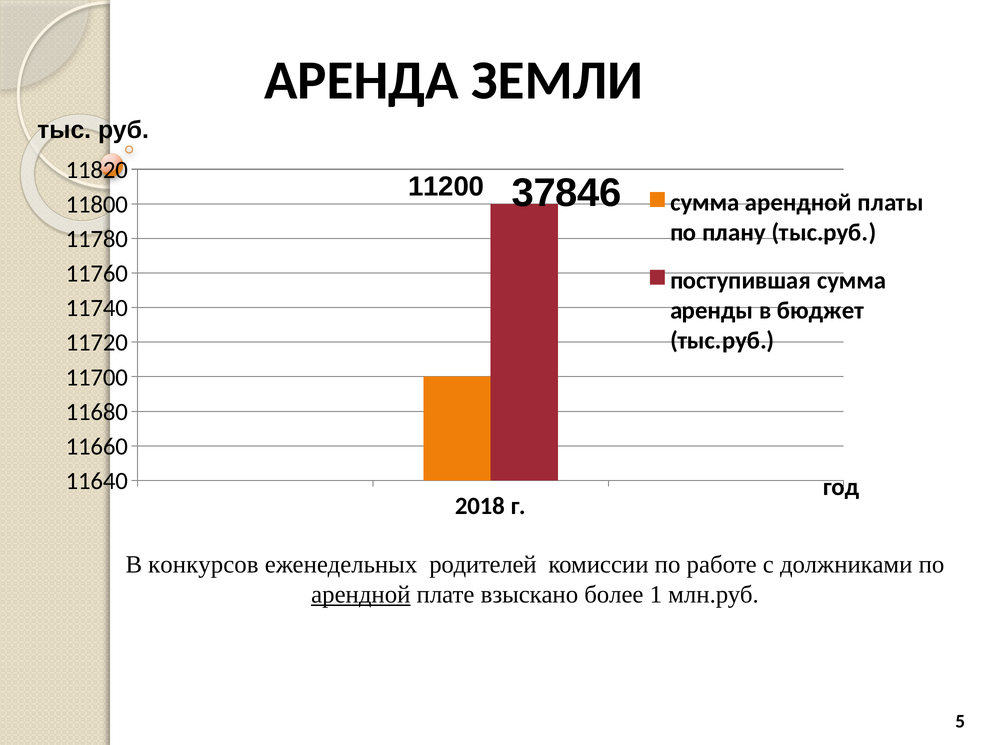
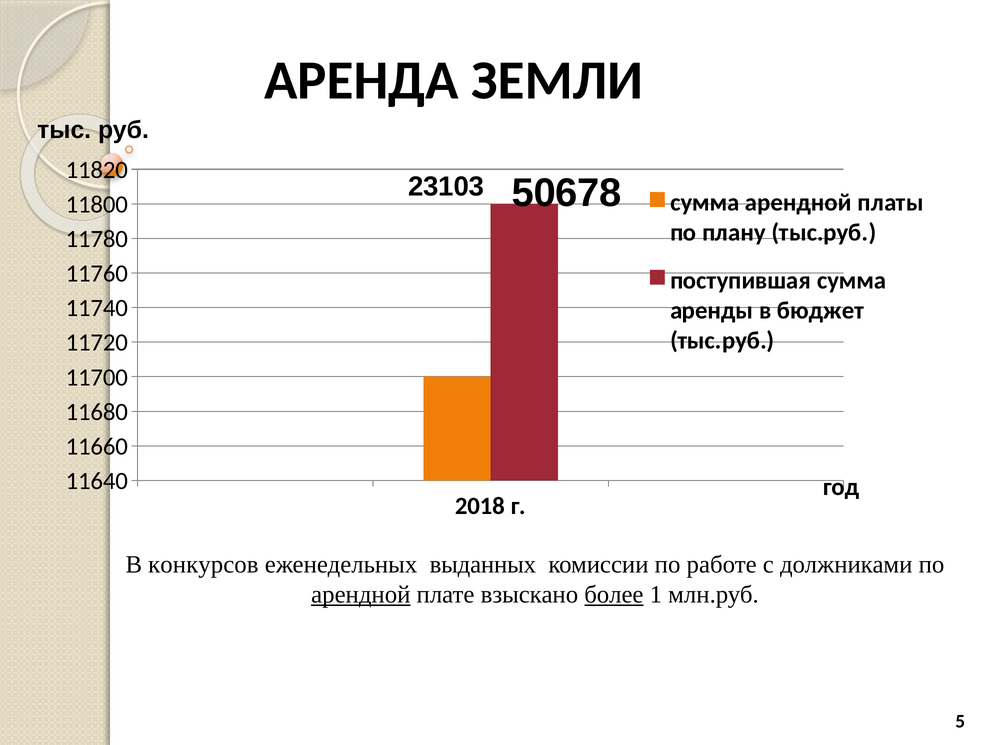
11200: 11200 -> 23103 (446, 186)
37846: 37846 -> 50678 (566, 193)
родителей: родителей -> выданных (483, 565)
более underline: none -> present (614, 594)
